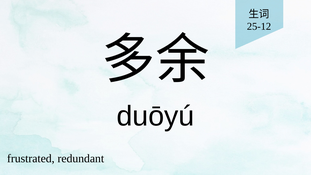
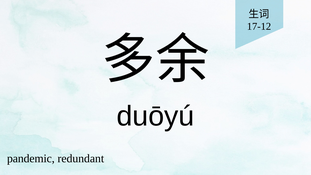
25-12: 25-12 -> 17-12 (259, 27)
frustrated: frustrated -> pandemic (31, 159)
